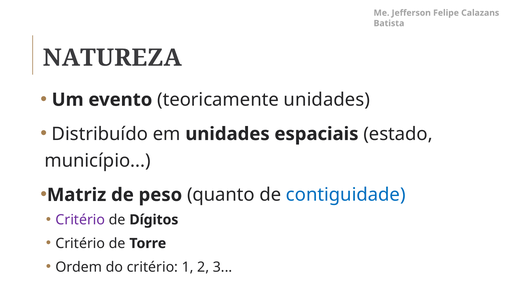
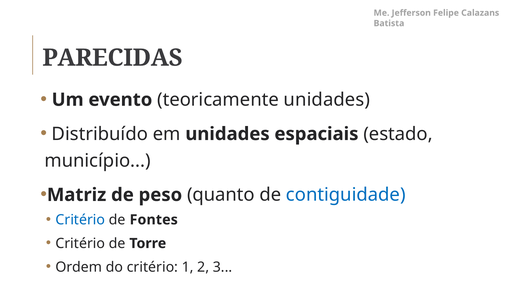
NATUREZA: NATUREZA -> PARECIDAS (112, 58)
Critério colour: purple -> blue (80, 220)
Dígitos: Dígitos -> Fontes (154, 220)
